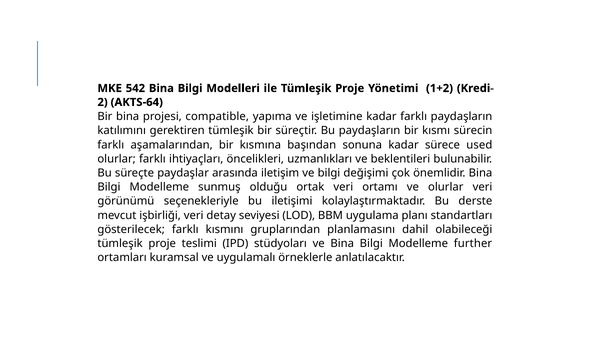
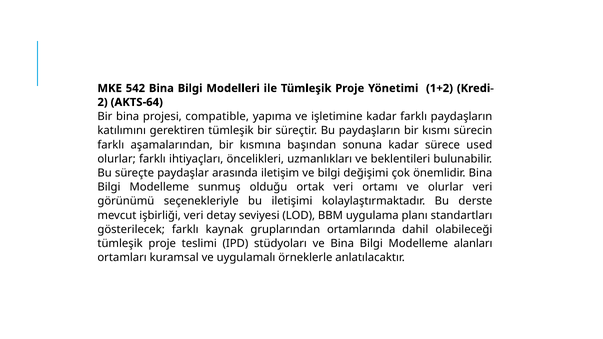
kısmını: kısmını -> kaynak (225, 230)
planlamasını: planlamasını -> ortamlarında (361, 230)
further: further -> alanları (473, 244)
